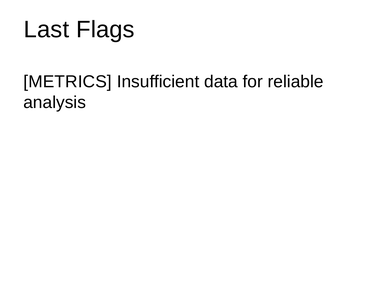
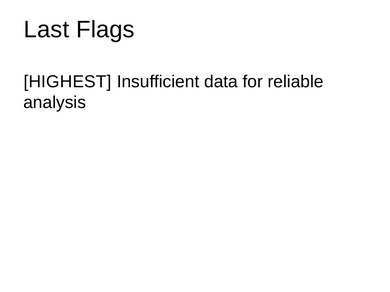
METRICS: METRICS -> HIGHEST (68, 82)
